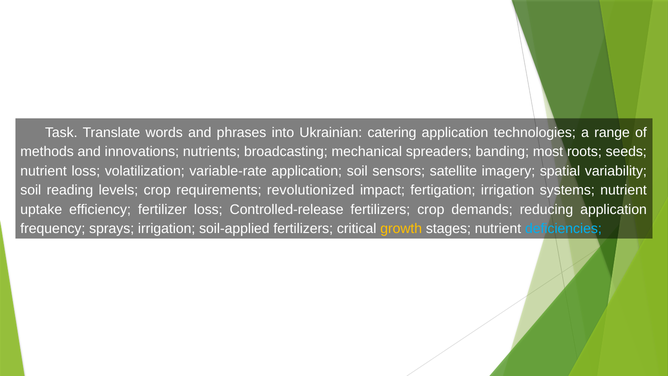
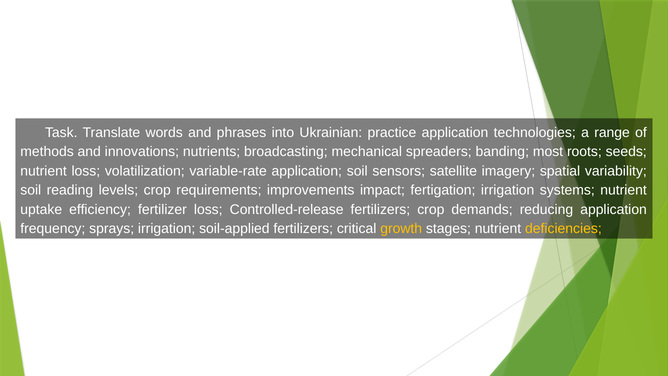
catering: catering -> practice (392, 133)
revolutionized: revolutionized -> improvements (311, 190)
deficiencies colour: light blue -> yellow (563, 229)
